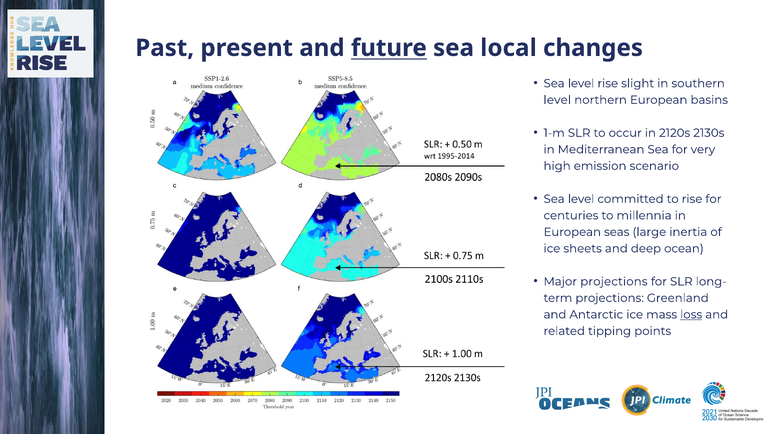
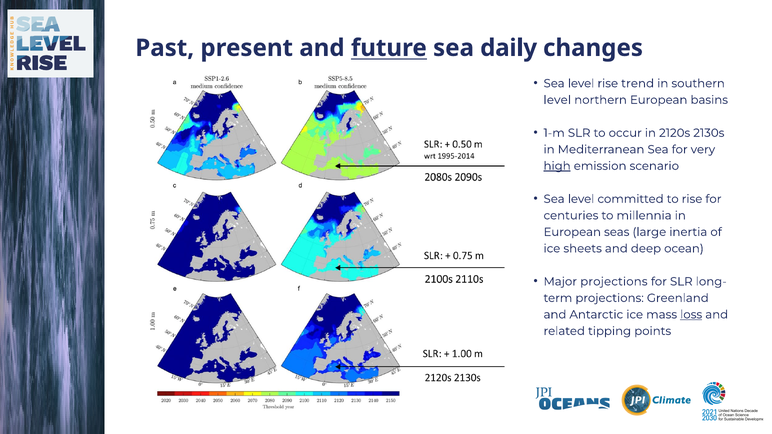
local: local -> daily (509, 48)
slight: slight -> trend (638, 83)
high underline: none -> present (557, 166)
